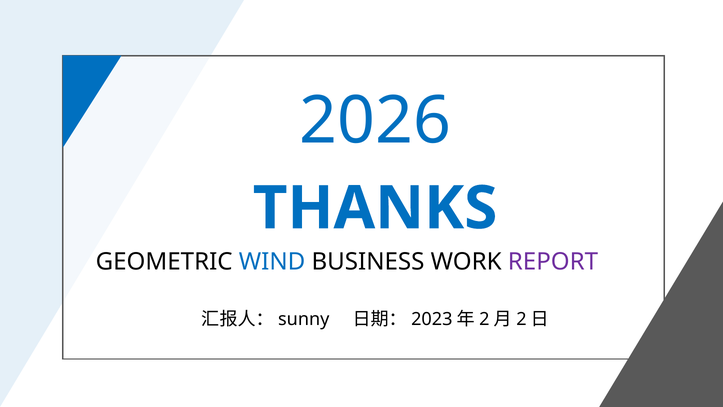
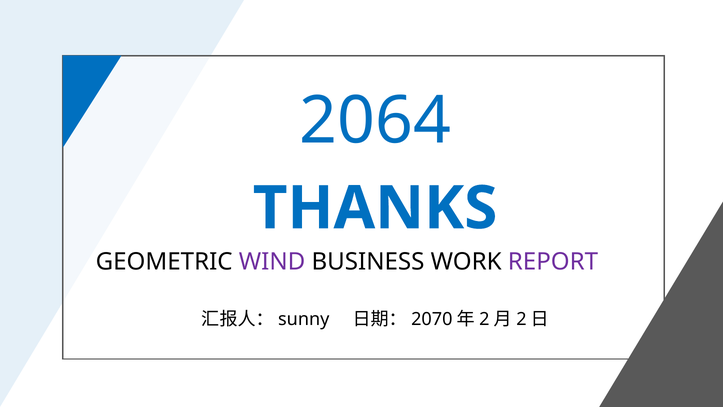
2026: 2026 -> 2064 (375, 121)
WIND colour: blue -> purple (272, 261)
2023: 2023 -> 2070 (432, 319)
